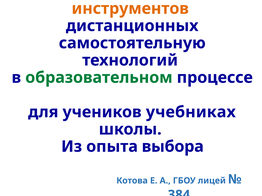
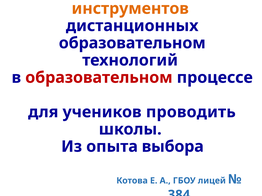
самостоятельную: самостоятельную -> образовательном (132, 43)
образовательном colour: green -> red (99, 78)
учебниках: учебниках -> проводить (191, 112)
